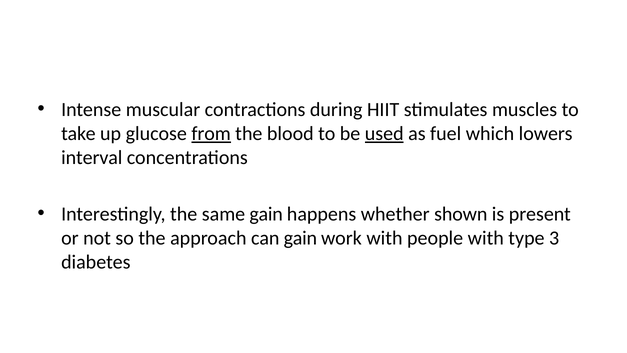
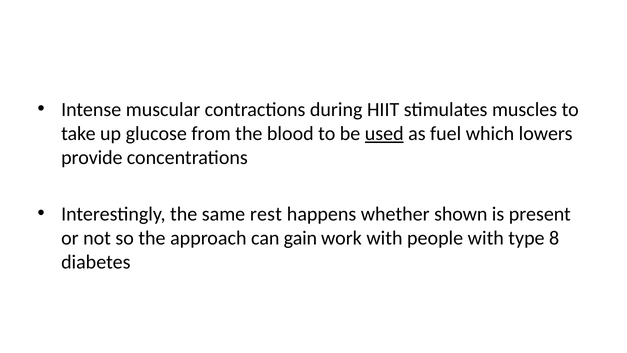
from underline: present -> none (211, 133)
interval: interval -> provide (92, 158)
same gain: gain -> rest (266, 214)
3: 3 -> 8 (554, 238)
